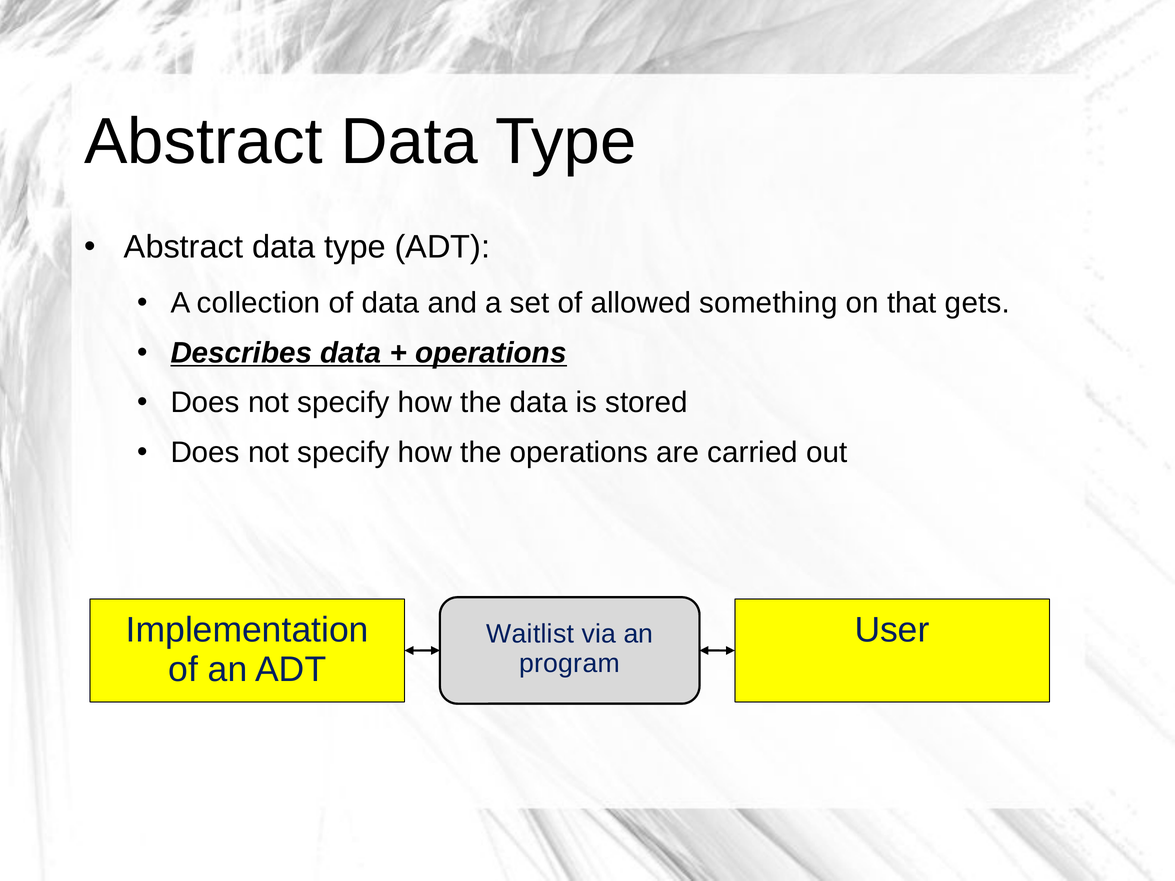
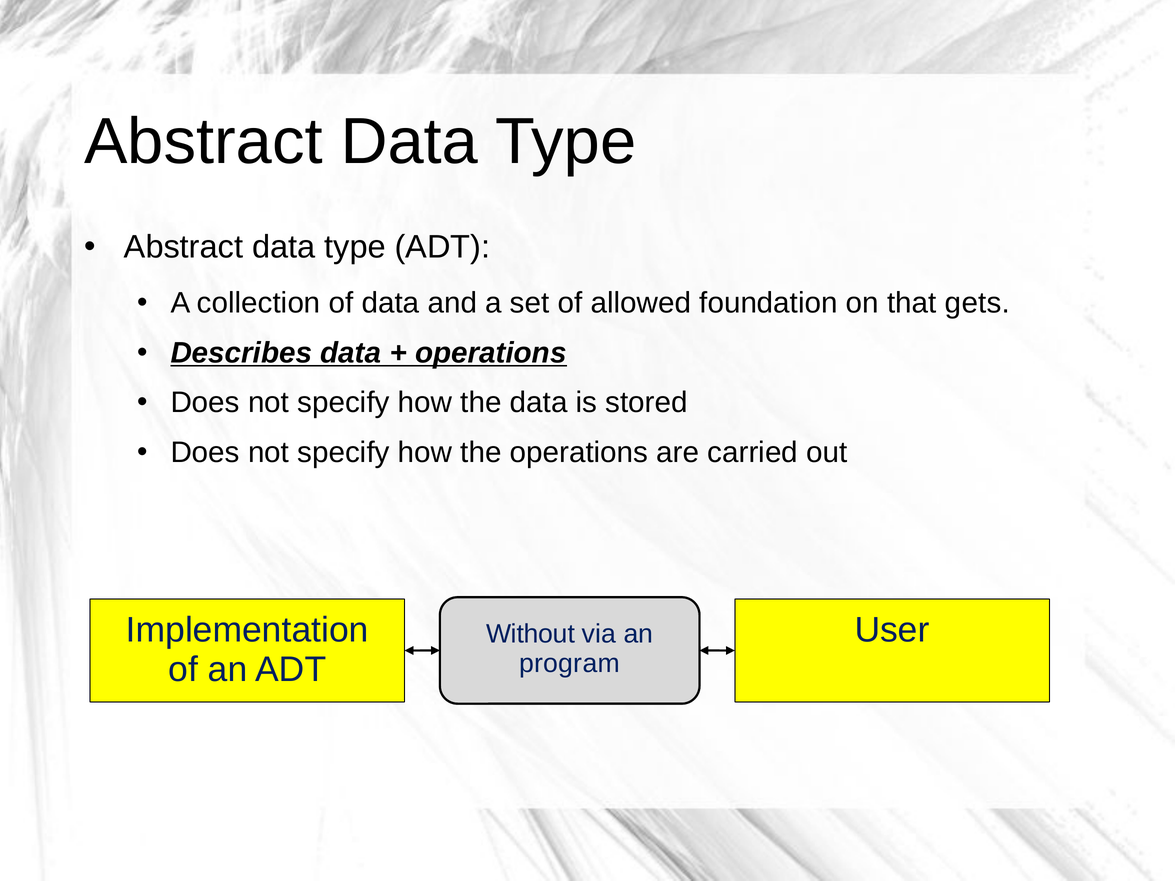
something: something -> foundation (769, 303)
Waitlist: Waitlist -> Without (530, 634)
